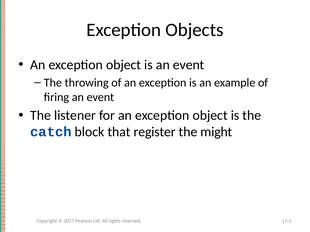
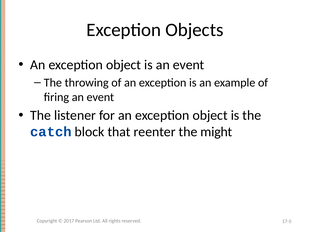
register: register -> reenter (155, 132)
